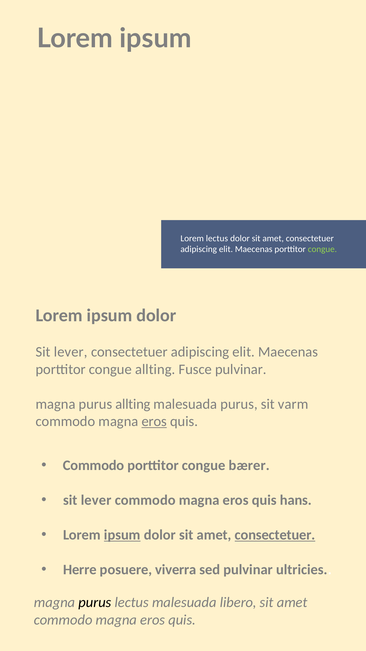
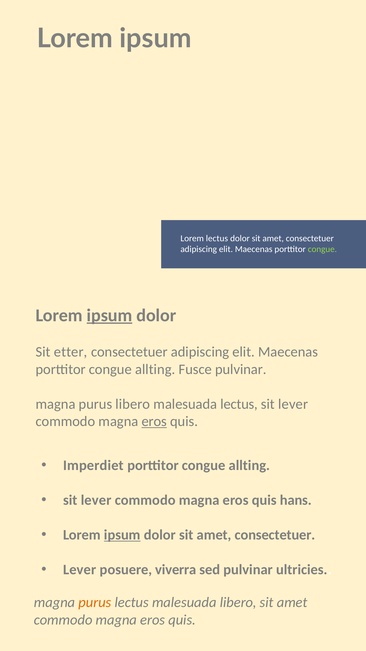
ipsum underline: none -> present (110, 315)
lever: lever -> etter (71, 352)
purus allting: allting -> libero (133, 404)
malesuada purus: purus -> lectus (239, 404)
varm: varm -> lever (293, 404)
Commodo: Commodo -> Imperdiet (93, 465)
bærer: bærer -> allting (249, 465)
consectetuer underline: present -> none (275, 535)
Herre: Herre -> Lever (80, 569)
purus colour: black -> orange (95, 602)
